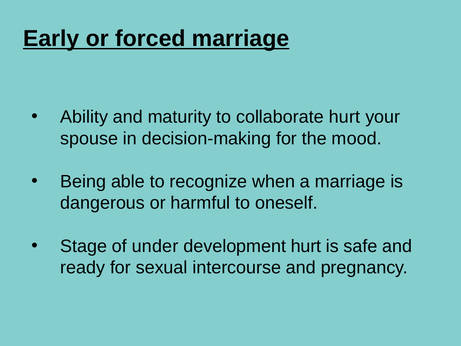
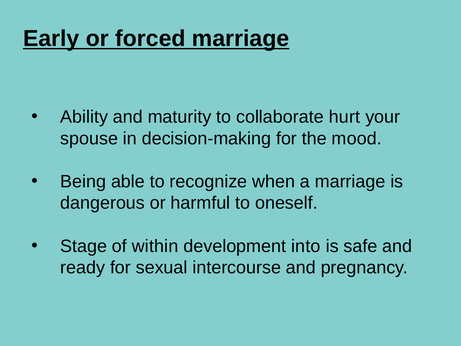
under: under -> within (155, 246)
development hurt: hurt -> into (306, 246)
